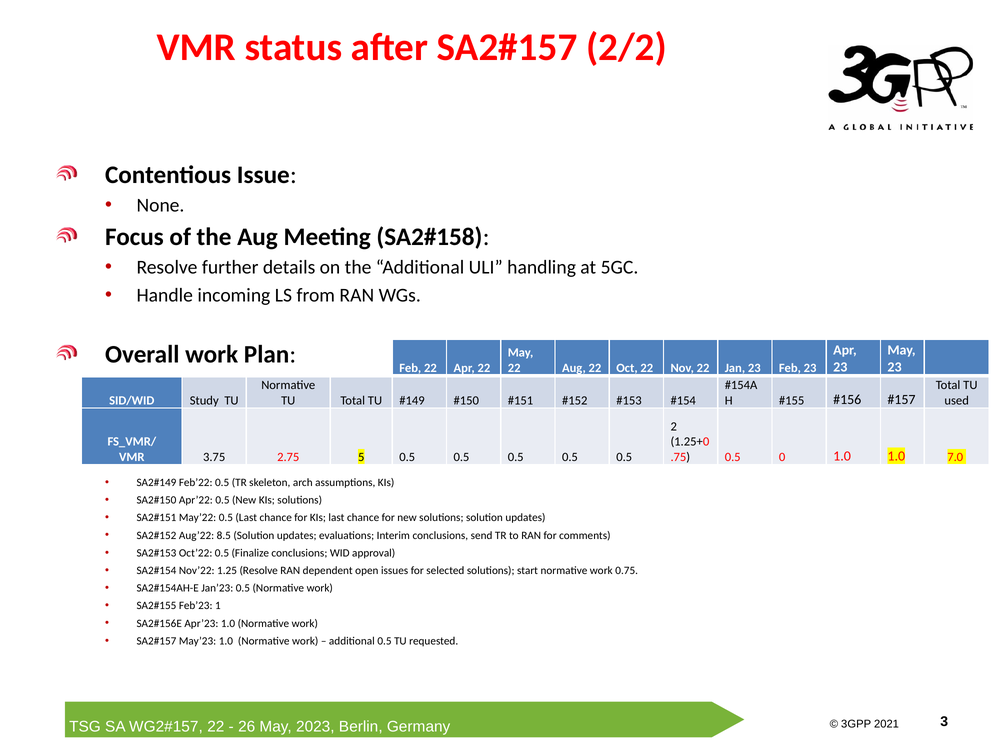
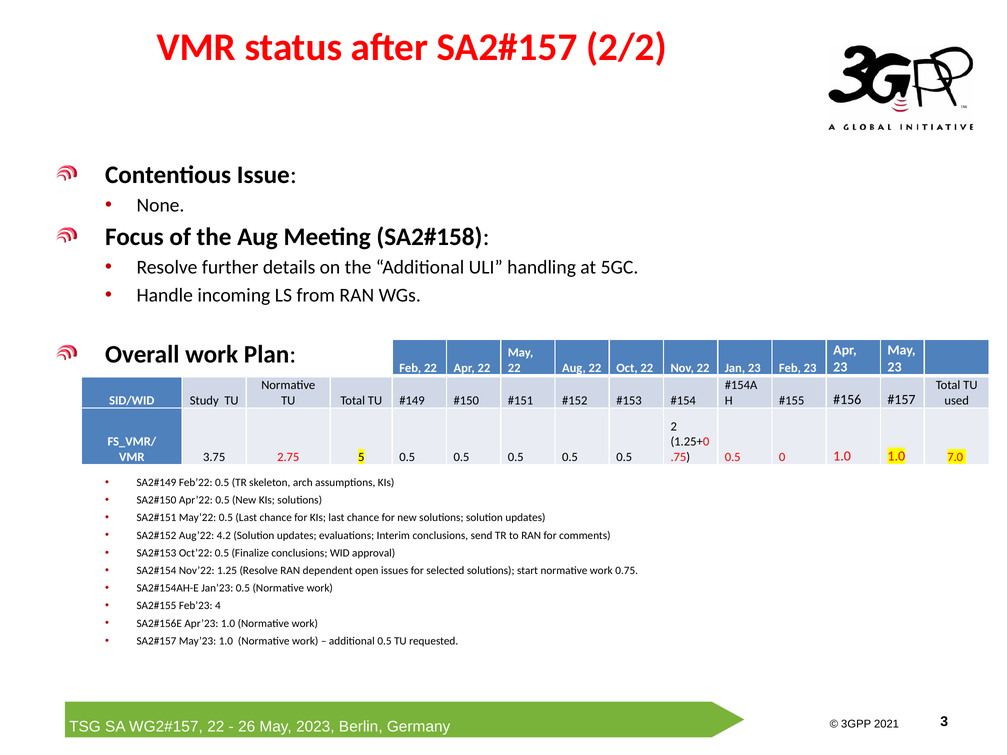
8.5: 8.5 -> 4.2 (224, 536)
1: 1 -> 4 (218, 606)
